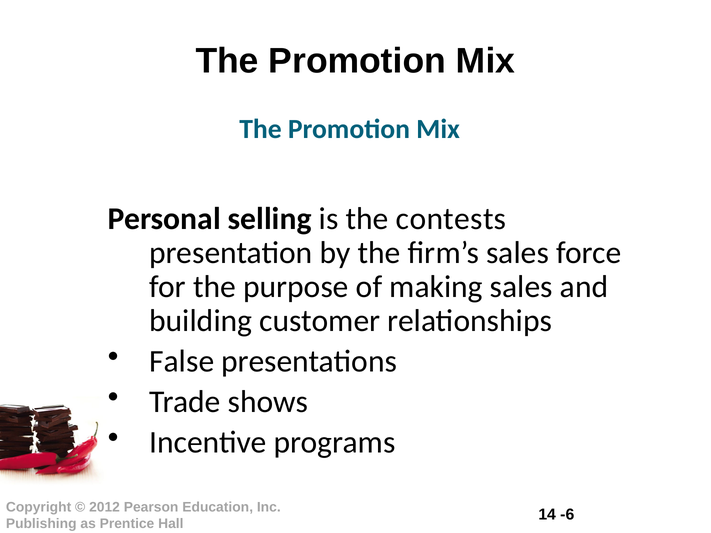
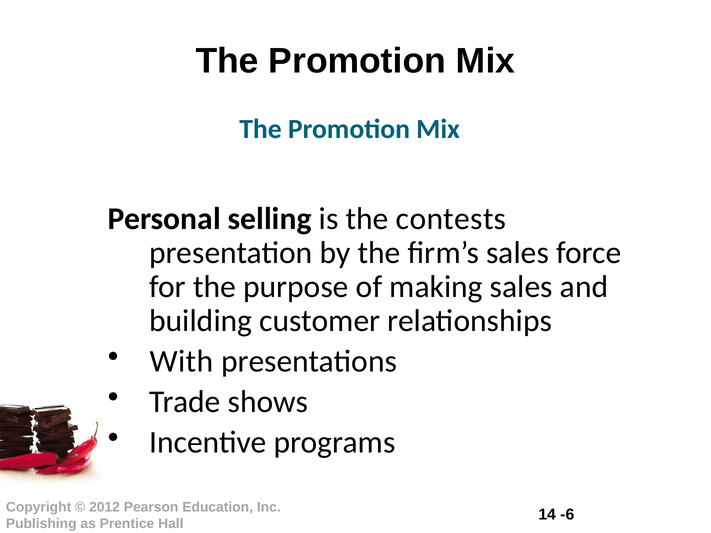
False: False -> With (182, 362)
